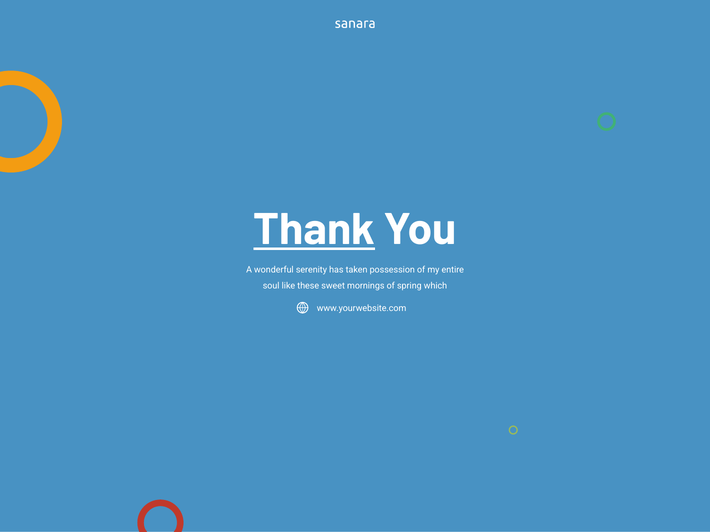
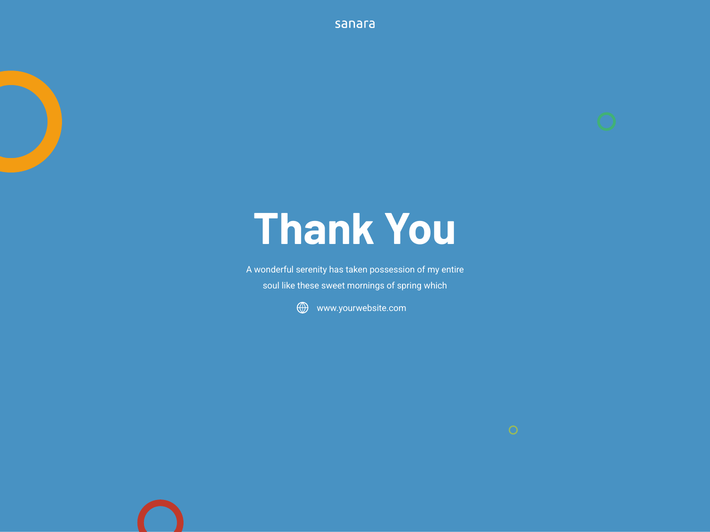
Thank underline: present -> none (314, 230)
